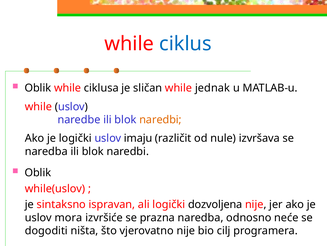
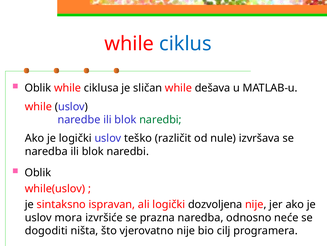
jednak: jednak -> dešava (213, 88)
naredbi colour: orange -> green (160, 119)
imaju: imaju -> teško (138, 138)
